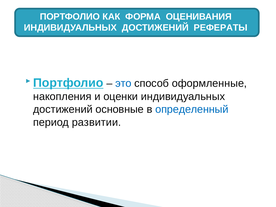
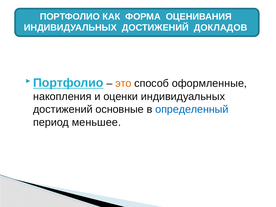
РЕФЕРАТЫ: РЕФЕРАТЫ -> ДОКЛАДОВ (221, 28)
это colour: blue -> orange (123, 83)
развитии: развитии -> меньшее (96, 122)
